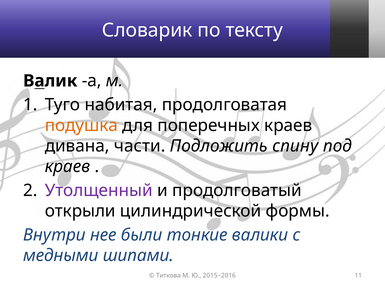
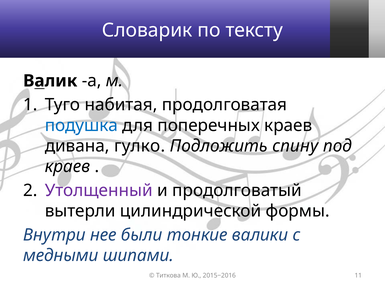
подушка colour: orange -> blue (81, 125)
части: части -> гулко (140, 146)
открыли: открыли -> вытерли (80, 211)
